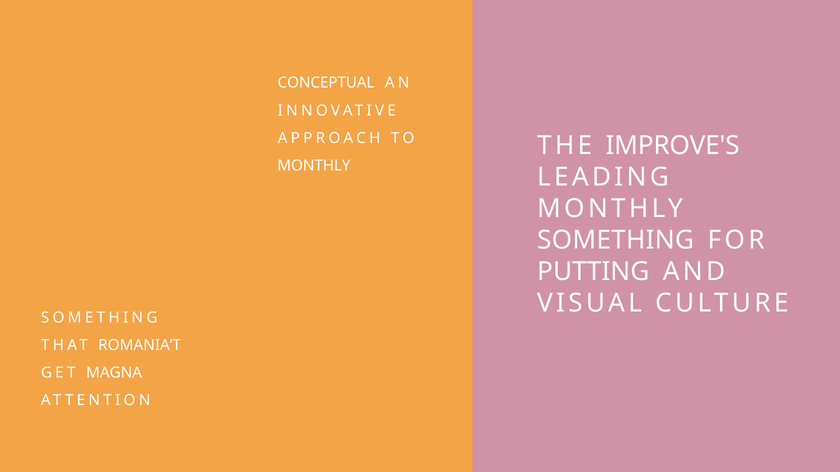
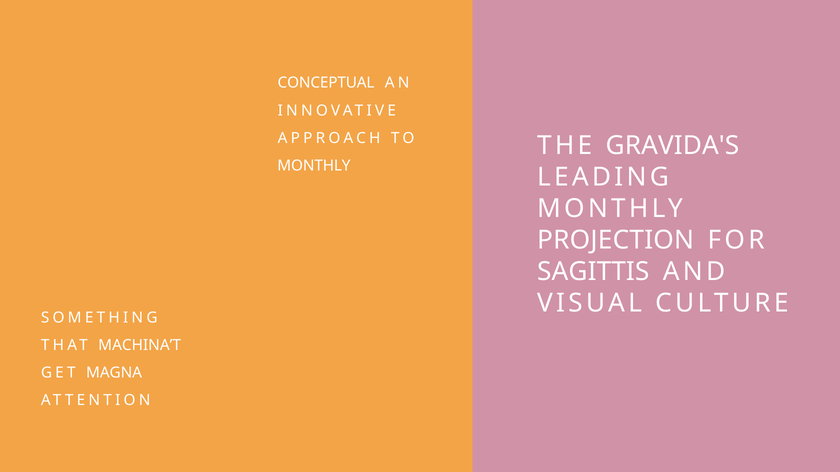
IMPROVE'S: IMPROVE'S -> GRAVIDA'S (672, 146)
SOMETHING: SOMETHING -> PROJECTION (616, 240)
PUTTING: PUTTING -> SAGITTIS (593, 272)
ROMANIA’T: ROMANIA’T -> MACHINA’T (140, 346)
